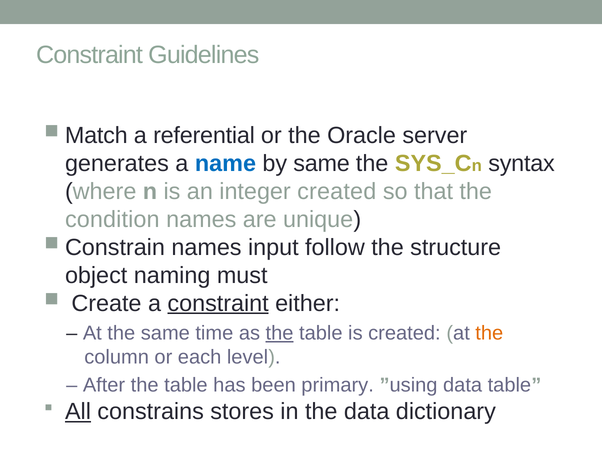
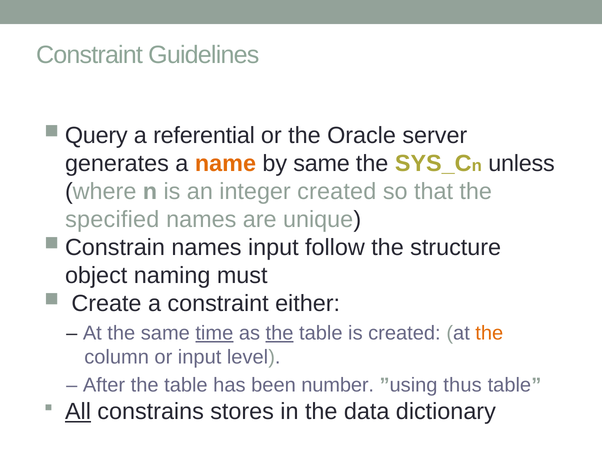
Match: Match -> Query (96, 135)
name colour: blue -> orange (225, 164)
syntax: syntax -> unless (522, 164)
condition: condition -> specified (112, 220)
constraint underline: present -> none (218, 304)
time underline: none -> present (214, 334)
or each: each -> input (200, 358)
primary: primary -> number (338, 386)
”using data: data -> thus (463, 386)
